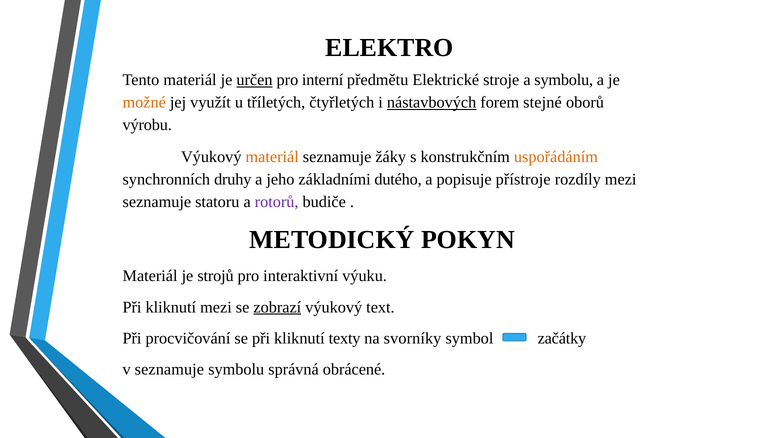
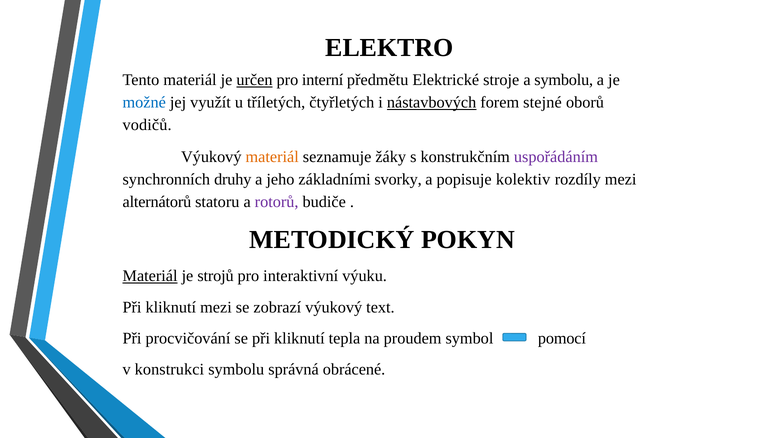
možné colour: orange -> blue (144, 103)
výrobu: výrobu -> vodičů (147, 125)
uspořádáním colour: orange -> purple (556, 157)
dutého: dutého -> svorky (398, 179)
přístroje: přístroje -> kolektiv (523, 179)
seznamuje: seznamuje -> alternátorů (157, 202)
Materiál underline: none -> present (150, 276)
zobrazí underline: present -> none (277, 307)
texty: texty -> tepla (344, 338)
svorníky: svorníky -> proudem (413, 338)
začátky: začátky -> pomocí (562, 338)
v seznamuje: seznamuje -> konstrukci (169, 370)
